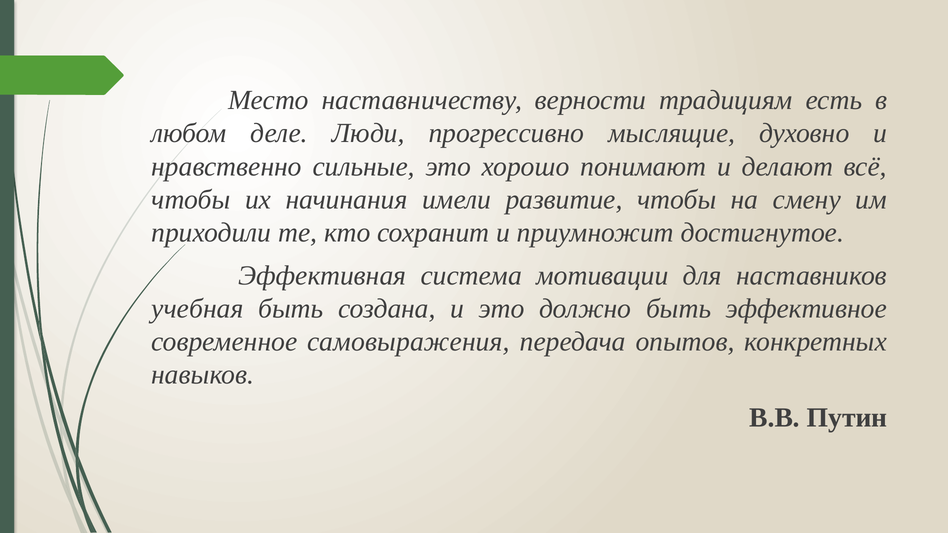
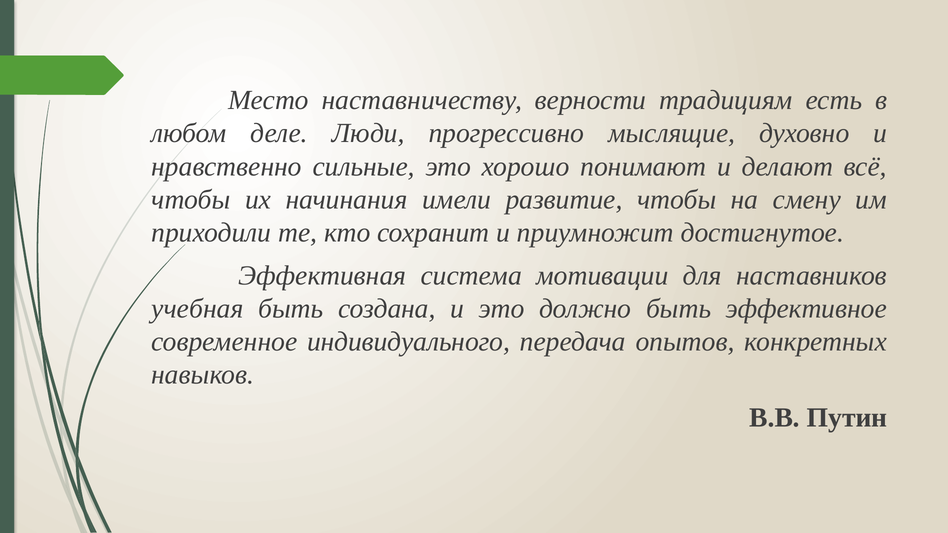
самовыражения: самовыражения -> индивидуального (409, 342)
